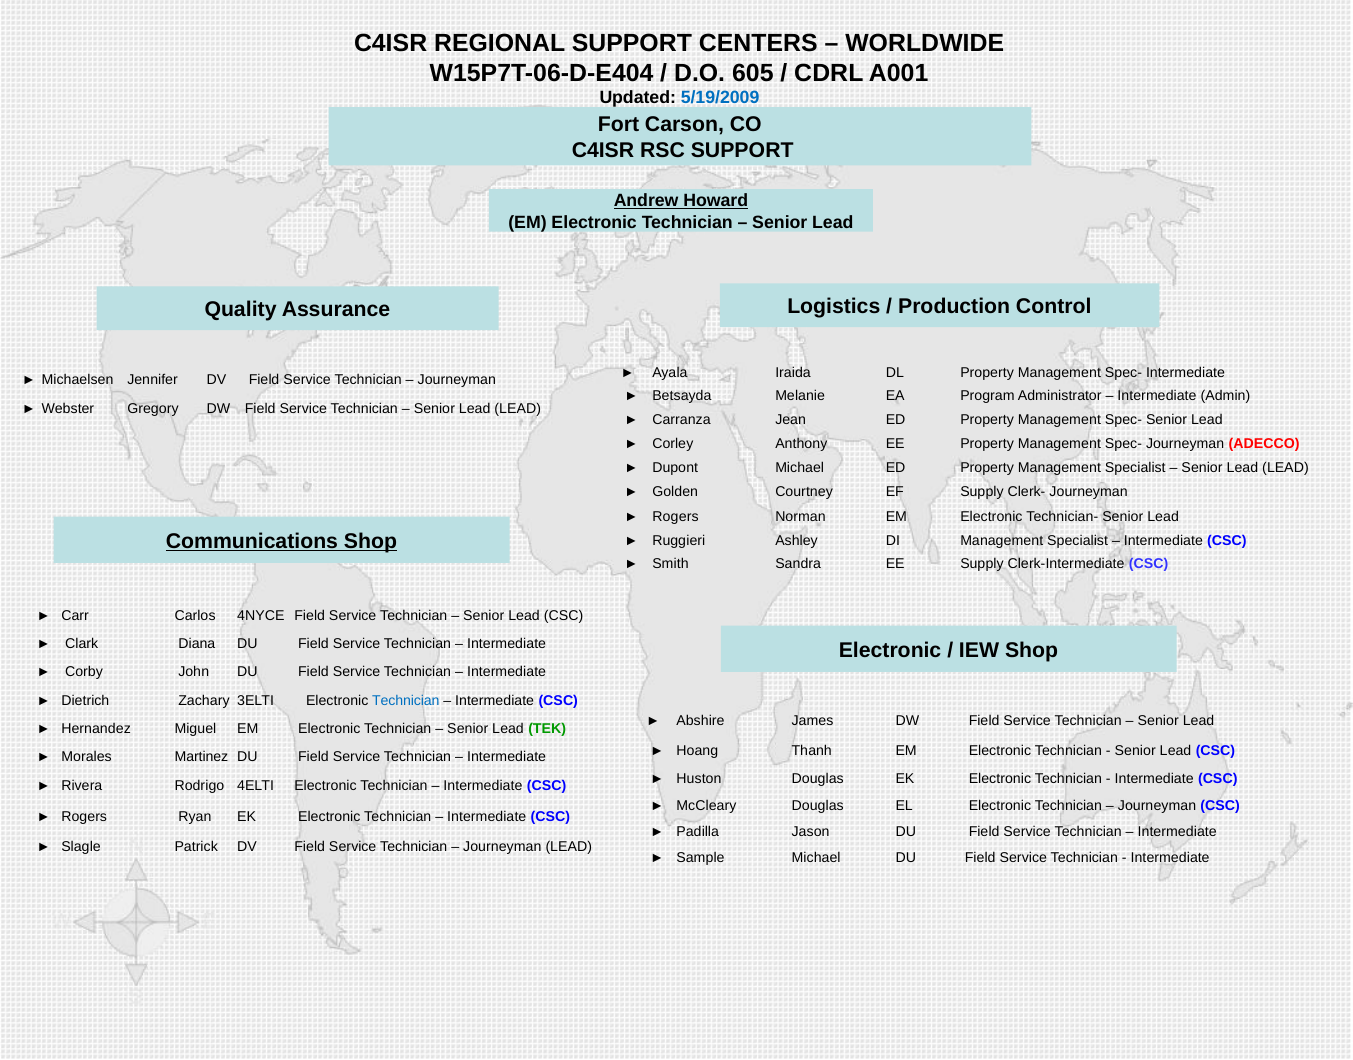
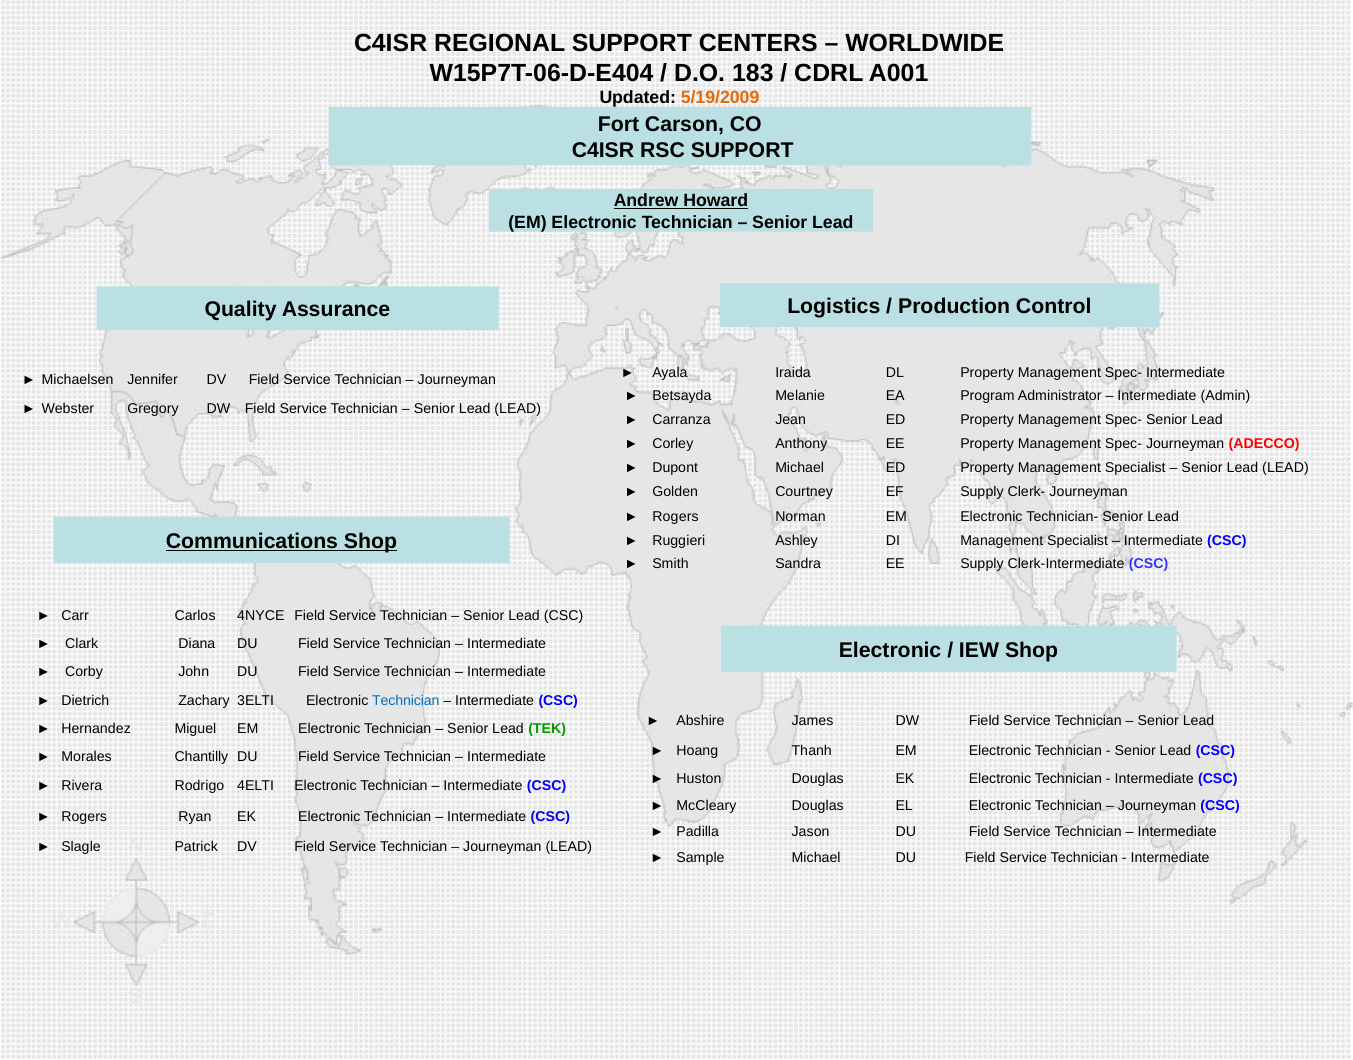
605: 605 -> 183 (753, 73)
5/19/2009 colour: blue -> orange (720, 98)
Martinez: Martinez -> Chantilly (201, 756)
